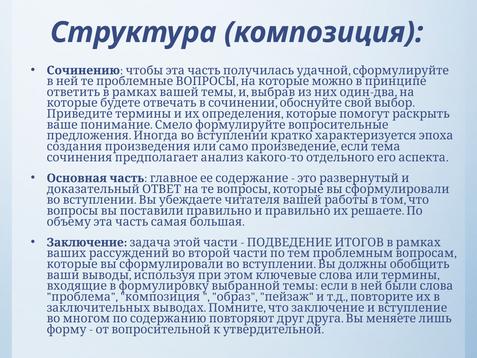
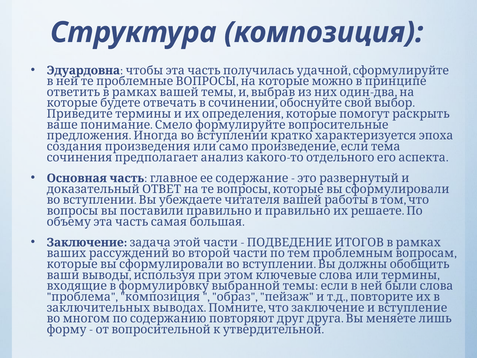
Сочинению: Сочинению -> Эдуардовна (83, 70)
